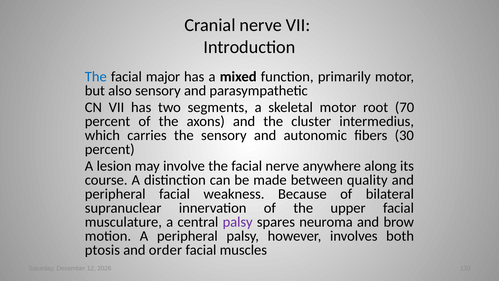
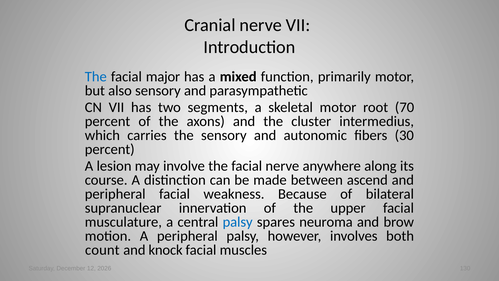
quality: quality -> ascend (367, 180)
palsy colour: purple -> blue (238, 222)
ptosis: ptosis -> count (102, 250)
order: order -> knock (166, 250)
